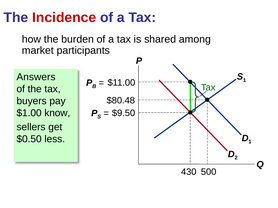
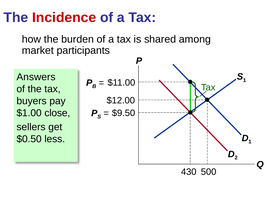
$80.48: $80.48 -> $12.00 (121, 101)
know: know -> close (57, 113)
